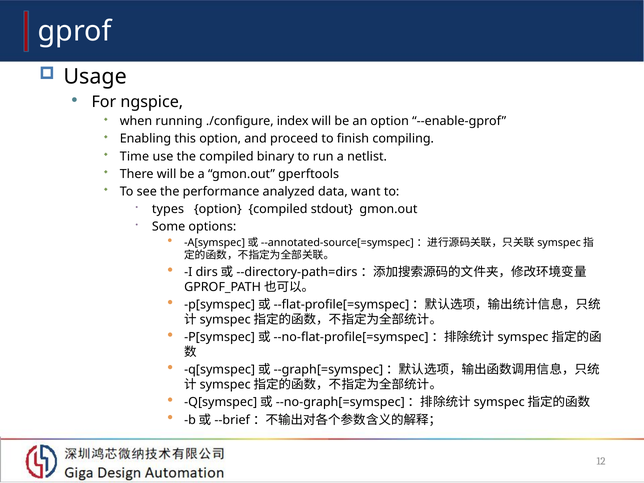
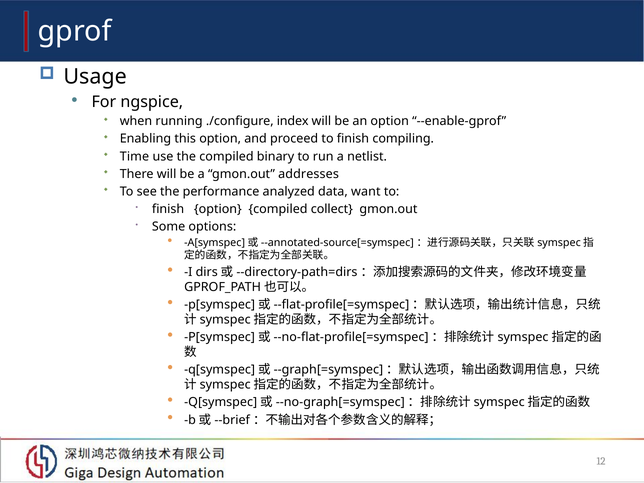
gperftools: gperftools -> addresses (309, 174)
types: types -> finish (168, 209)
stdout: stdout -> collect (332, 209)
